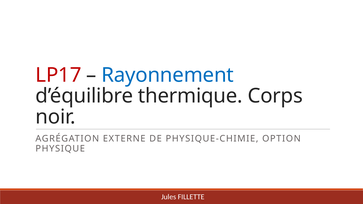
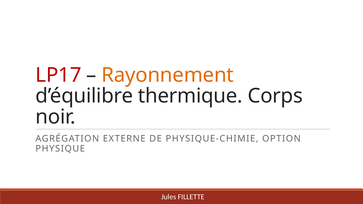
Rayonnement colour: blue -> orange (168, 75)
